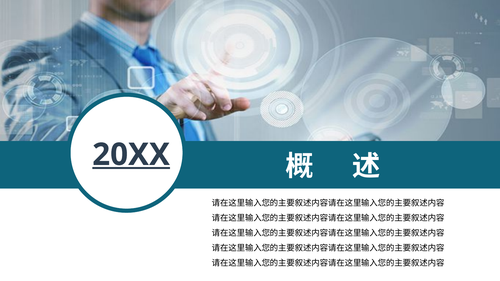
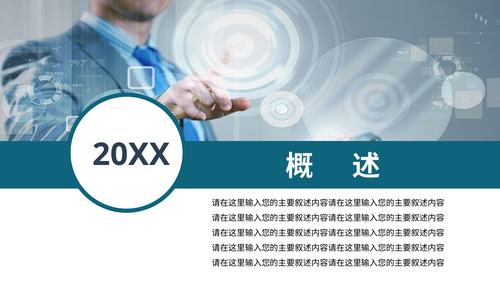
20XX underline: present -> none (131, 155)
